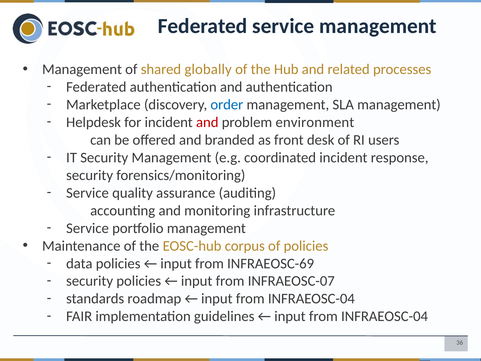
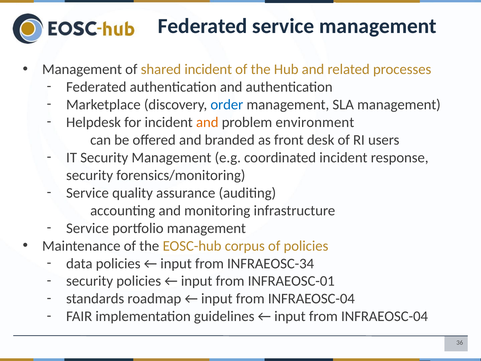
shared globally: globally -> incident (208, 69)
and colour: red -> orange (207, 122)
INFRAEOSC-69: INFRAEOSC-69 -> INFRAEOSC-34 (271, 263)
INFRAEOSC-07: INFRAEOSC-07 -> INFRAEOSC-01 (291, 281)
